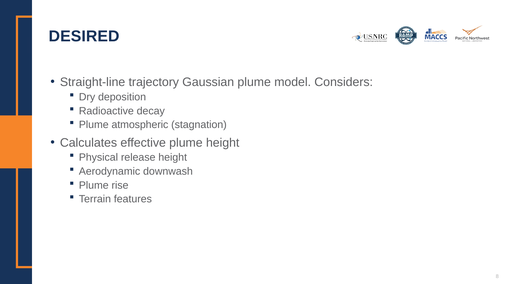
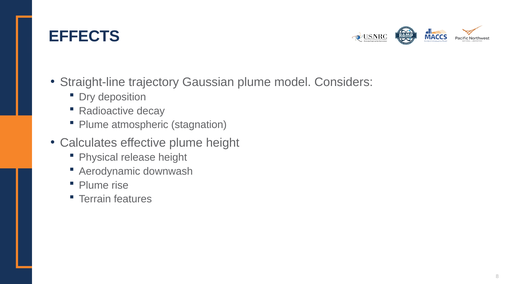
DESIRED: DESIRED -> EFFECTS (84, 36)
